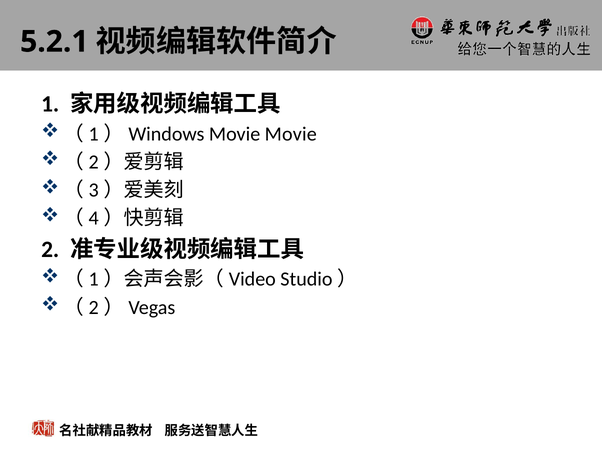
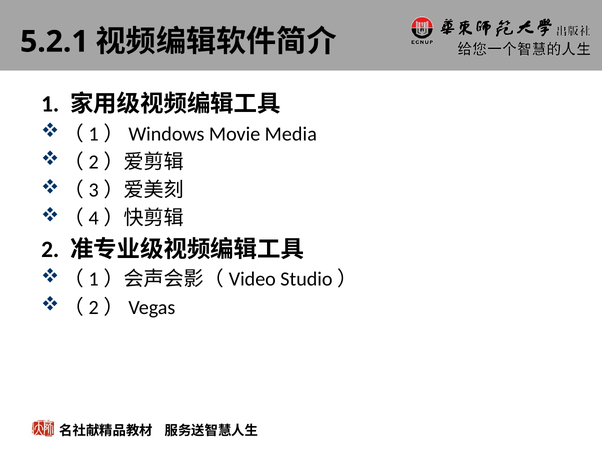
Movie Movie: Movie -> Media (291, 134)
